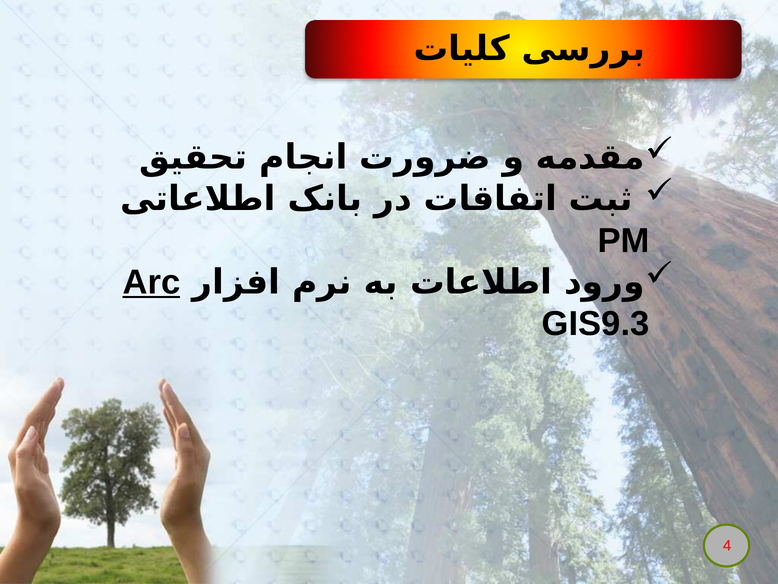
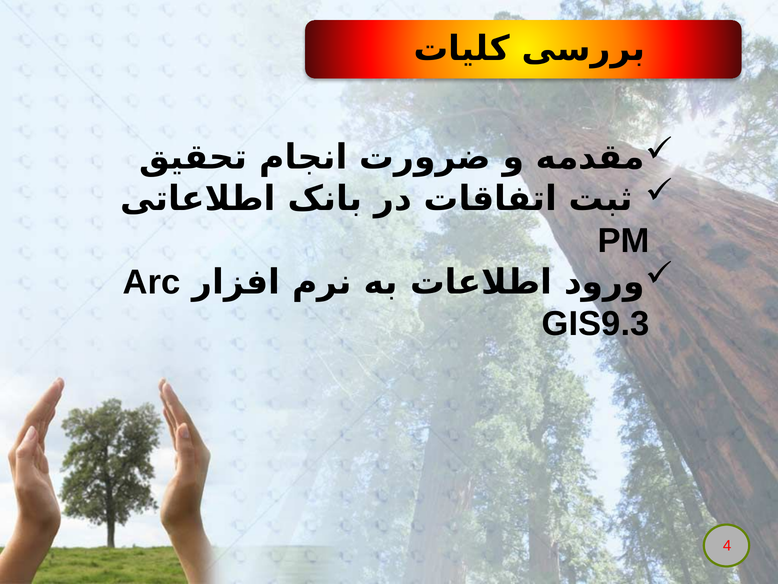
Arc underline: present -> none (151, 282)
